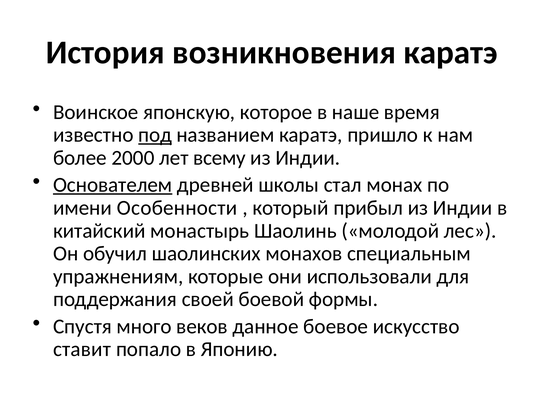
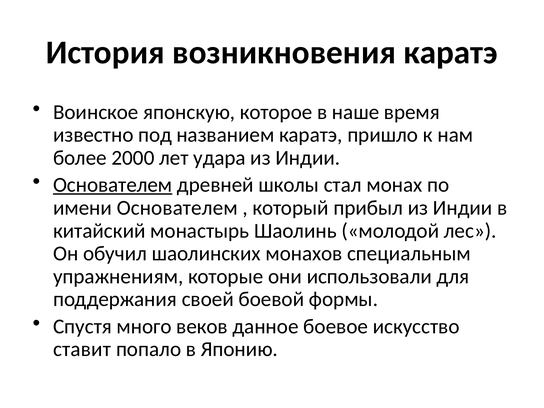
под underline: present -> none (155, 135)
всему: всему -> удара (219, 158)
имени Особенности: Особенности -> Основателем (177, 208)
